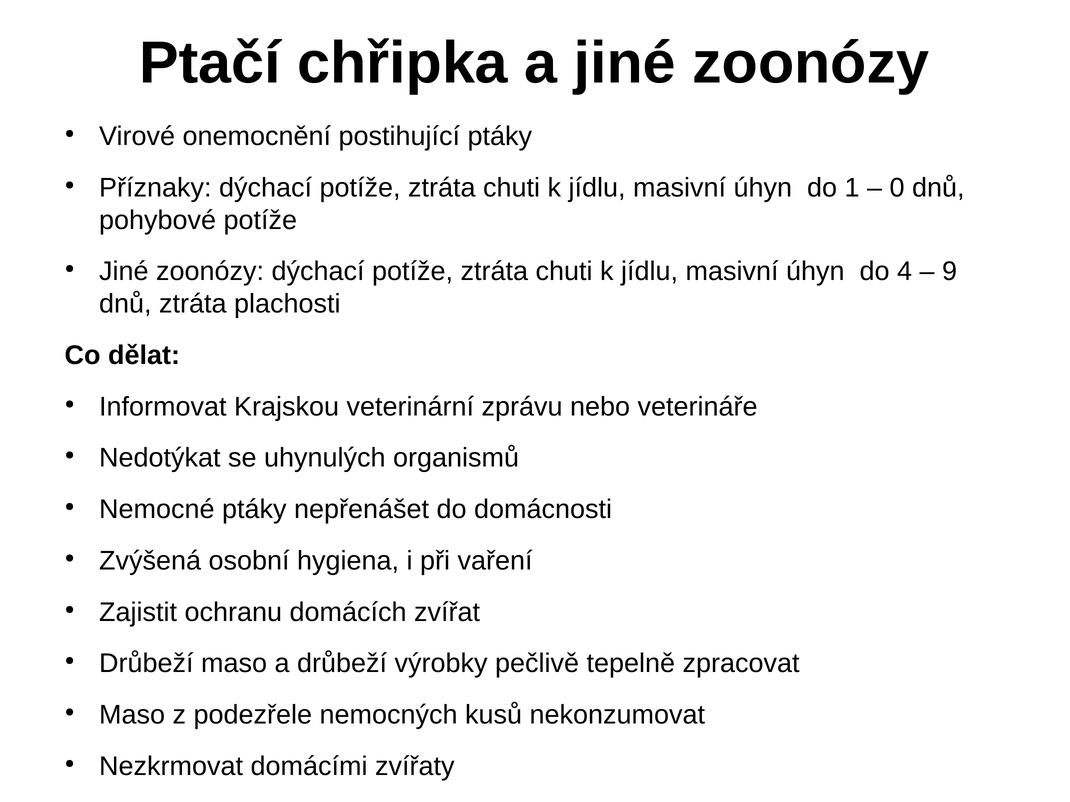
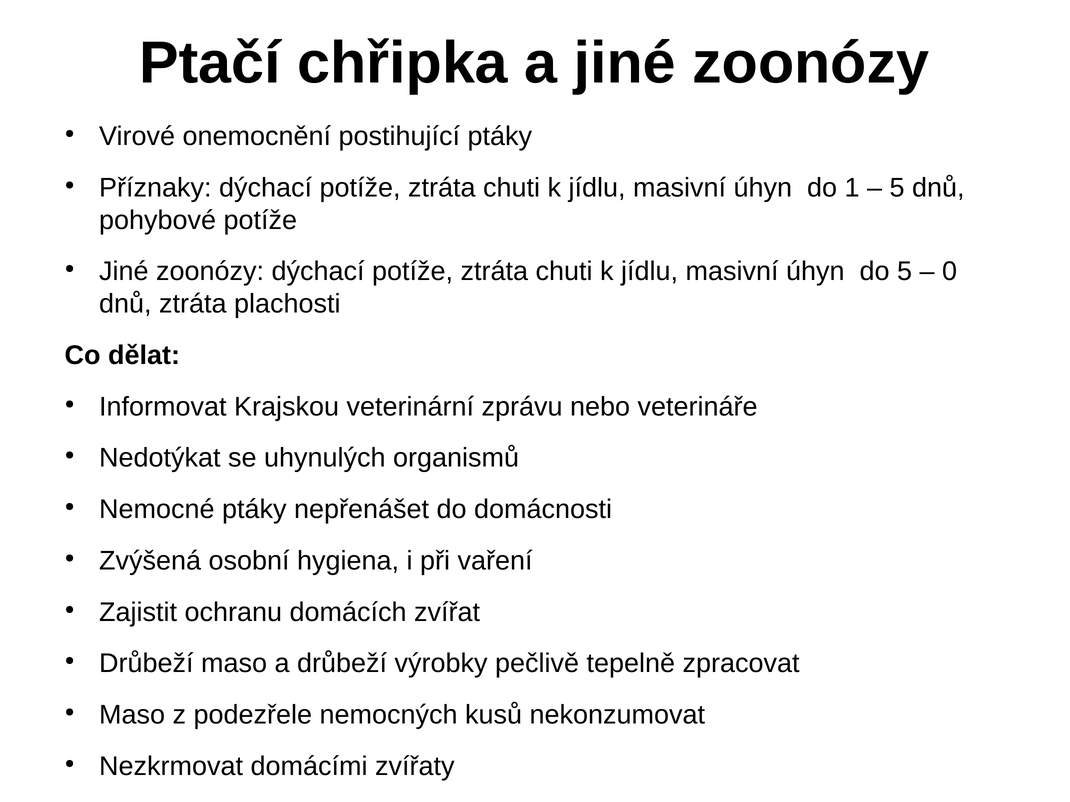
0: 0 -> 5 (897, 188)
do 4: 4 -> 5 (905, 272)
9: 9 -> 0 (950, 272)
